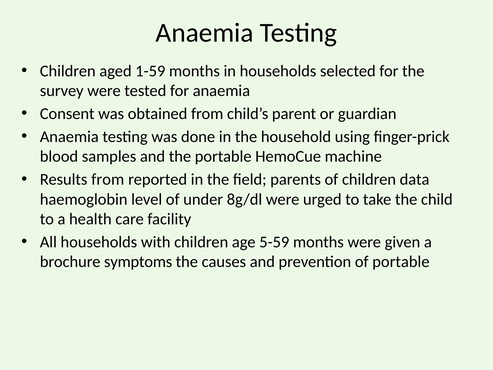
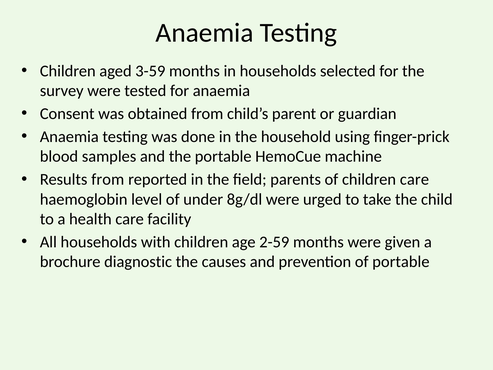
1-59: 1-59 -> 3-59 (150, 71)
children data: data -> care (414, 179)
5-59: 5-59 -> 2-59 (274, 242)
symptoms: symptoms -> diagnostic (138, 262)
